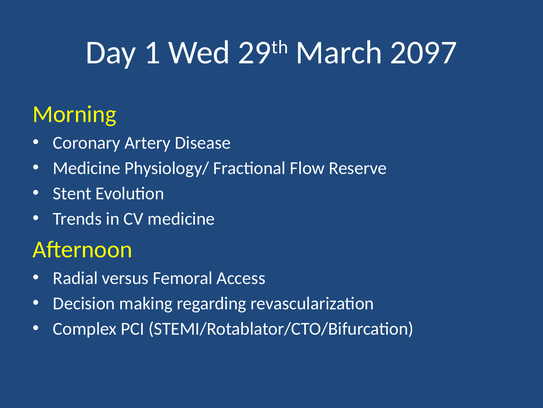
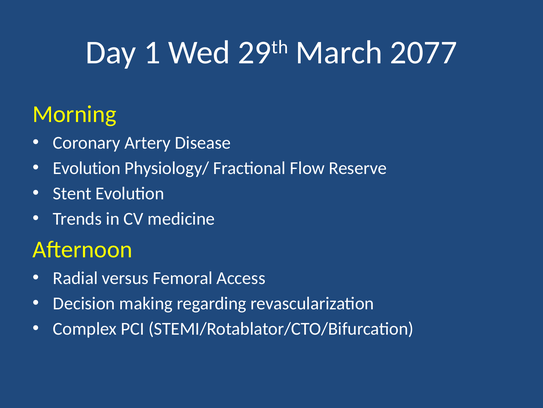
2097: 2097 -> 2077 (424, 53)
Medicine: Medicine -> Evolution (87, 168)
